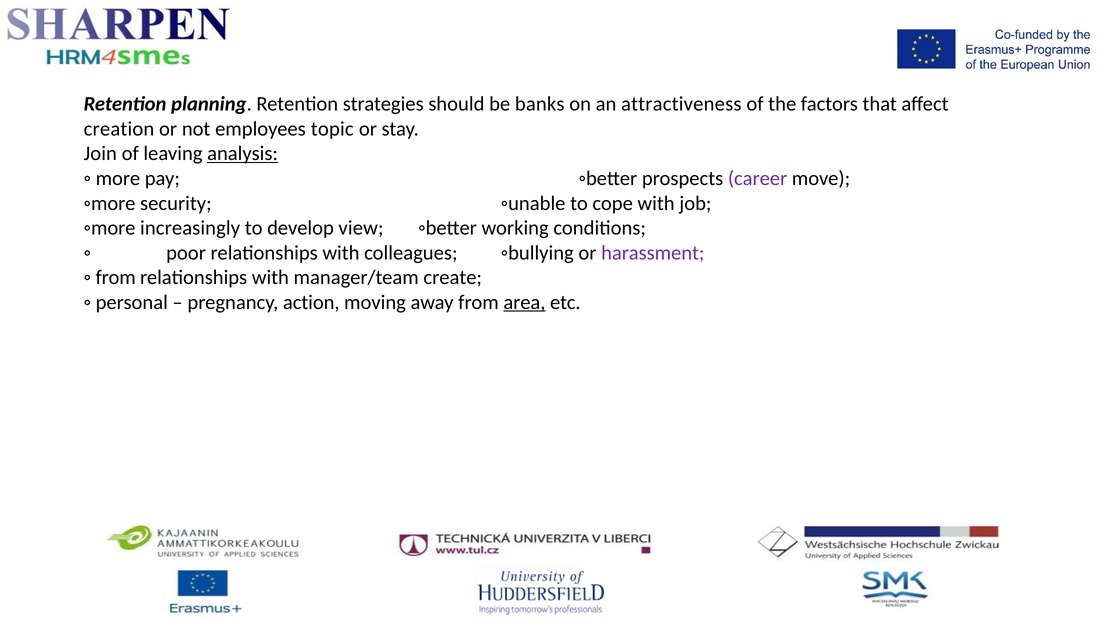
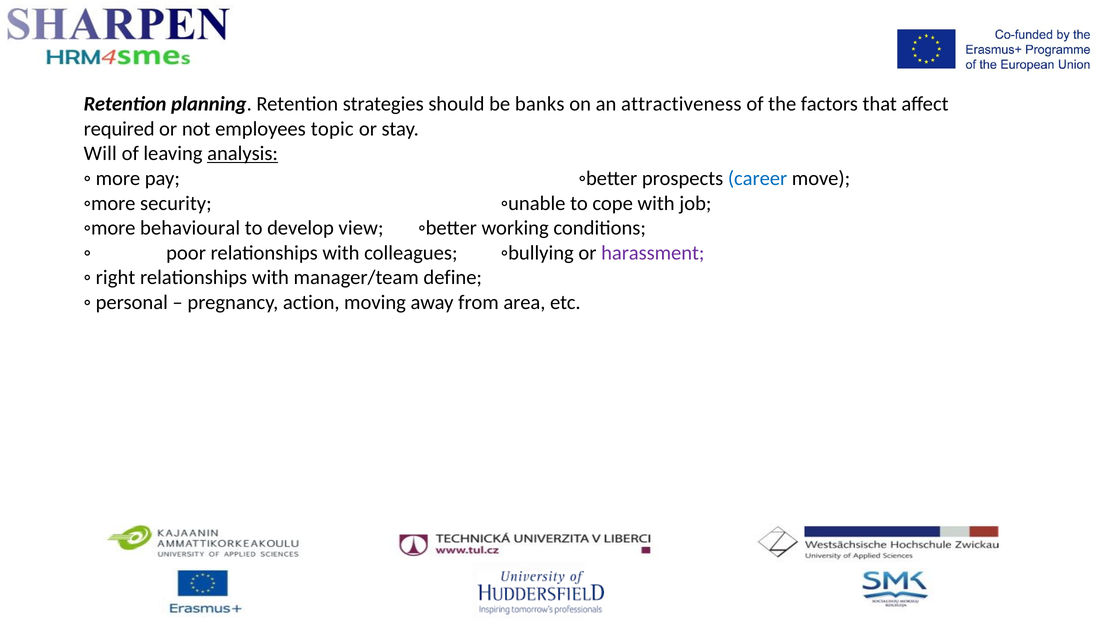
creation: creation -> required (119, 129)
Join: Join -> Will (100, 154)
career colour: purple -> blue (758, 178)
increasingly: increasingly -> behavioural (190, 228)
from: from -> right (116, 277)
create: create -> define (453, 277)
area underline: present -> none (524, 302)
